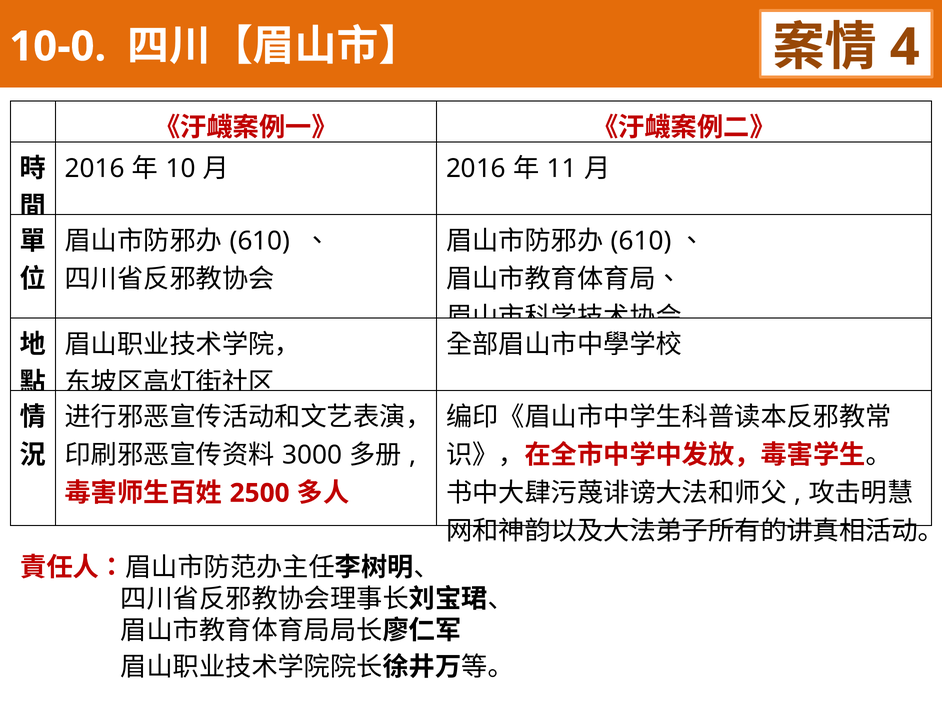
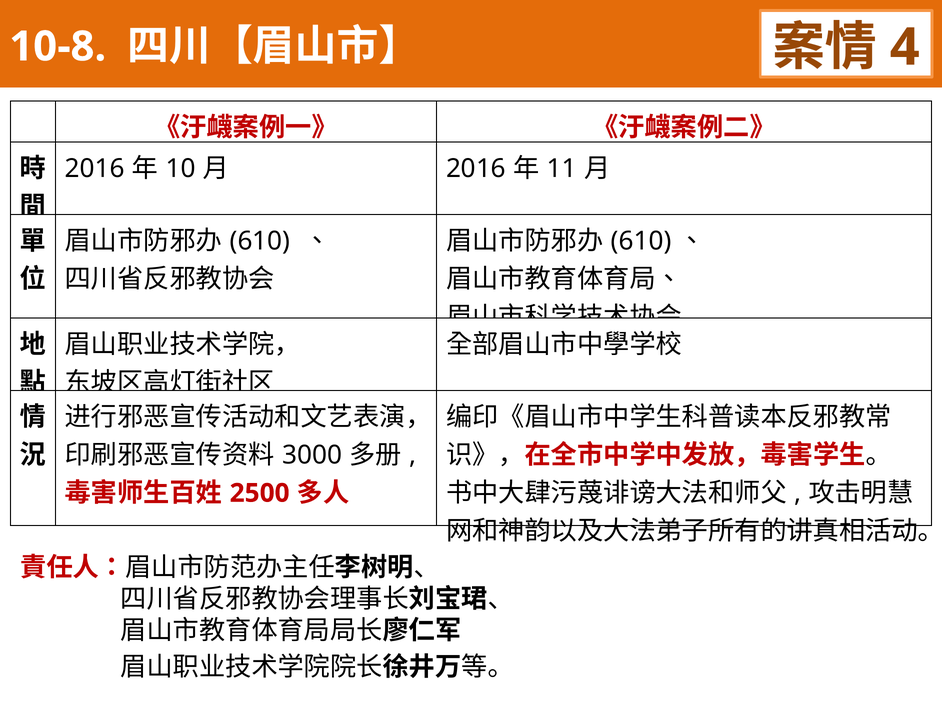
10-0: 10-0 -> 10-8 (58, 47)
